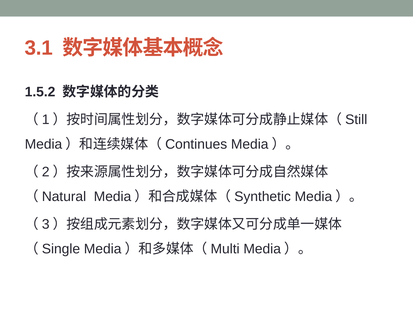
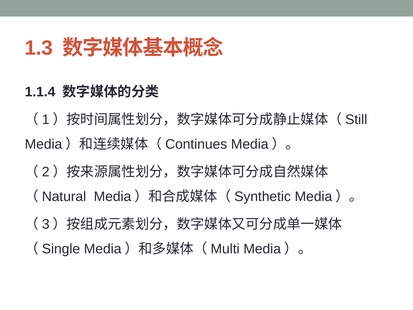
3.1: 3.1 -> 1.3 (39, 48)
1.5.2: 1.5.2 -> 1.1.4 (40, 92)
